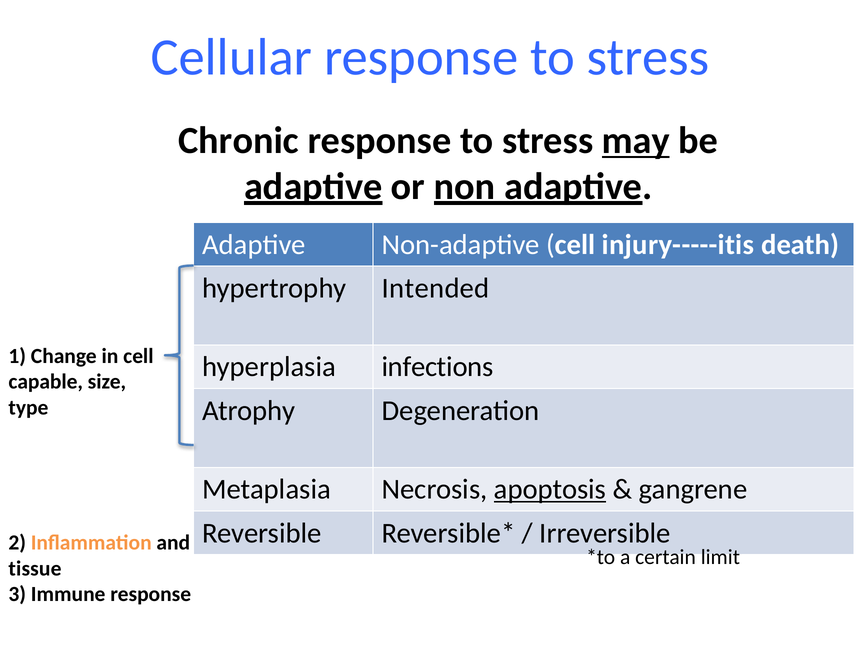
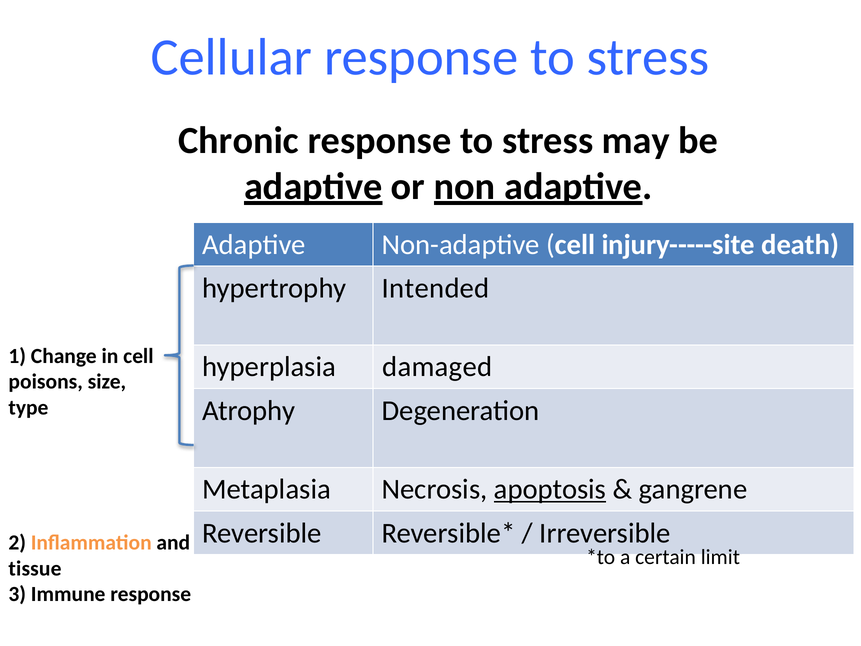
may underline: present -> none (636, 141)
injury-----itis: injury-----itis -> injury-----site (678, 245)
infections: infections -> damaged (437, 367)
capable: capable -> poisons (46, 382)
